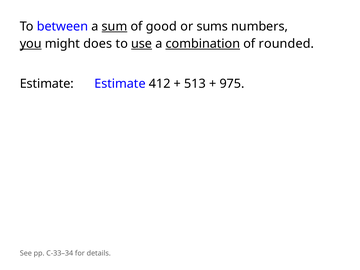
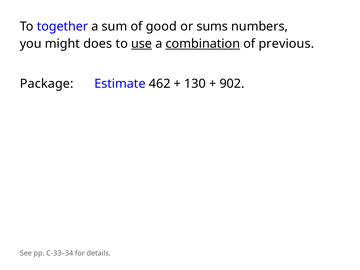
between: between -> together (62, 27)
sum underline: present -> none (114, 27)
you underline: present -> none (31, 44)
rounded: rounded -> previous (286, 44)
Estimate: Estimate -> Package (47, 84)
412: 412 -> 462 (160, 84)
513: 513 -> 130 (195, 84)
975: 975 -> 902 (232, 84)
